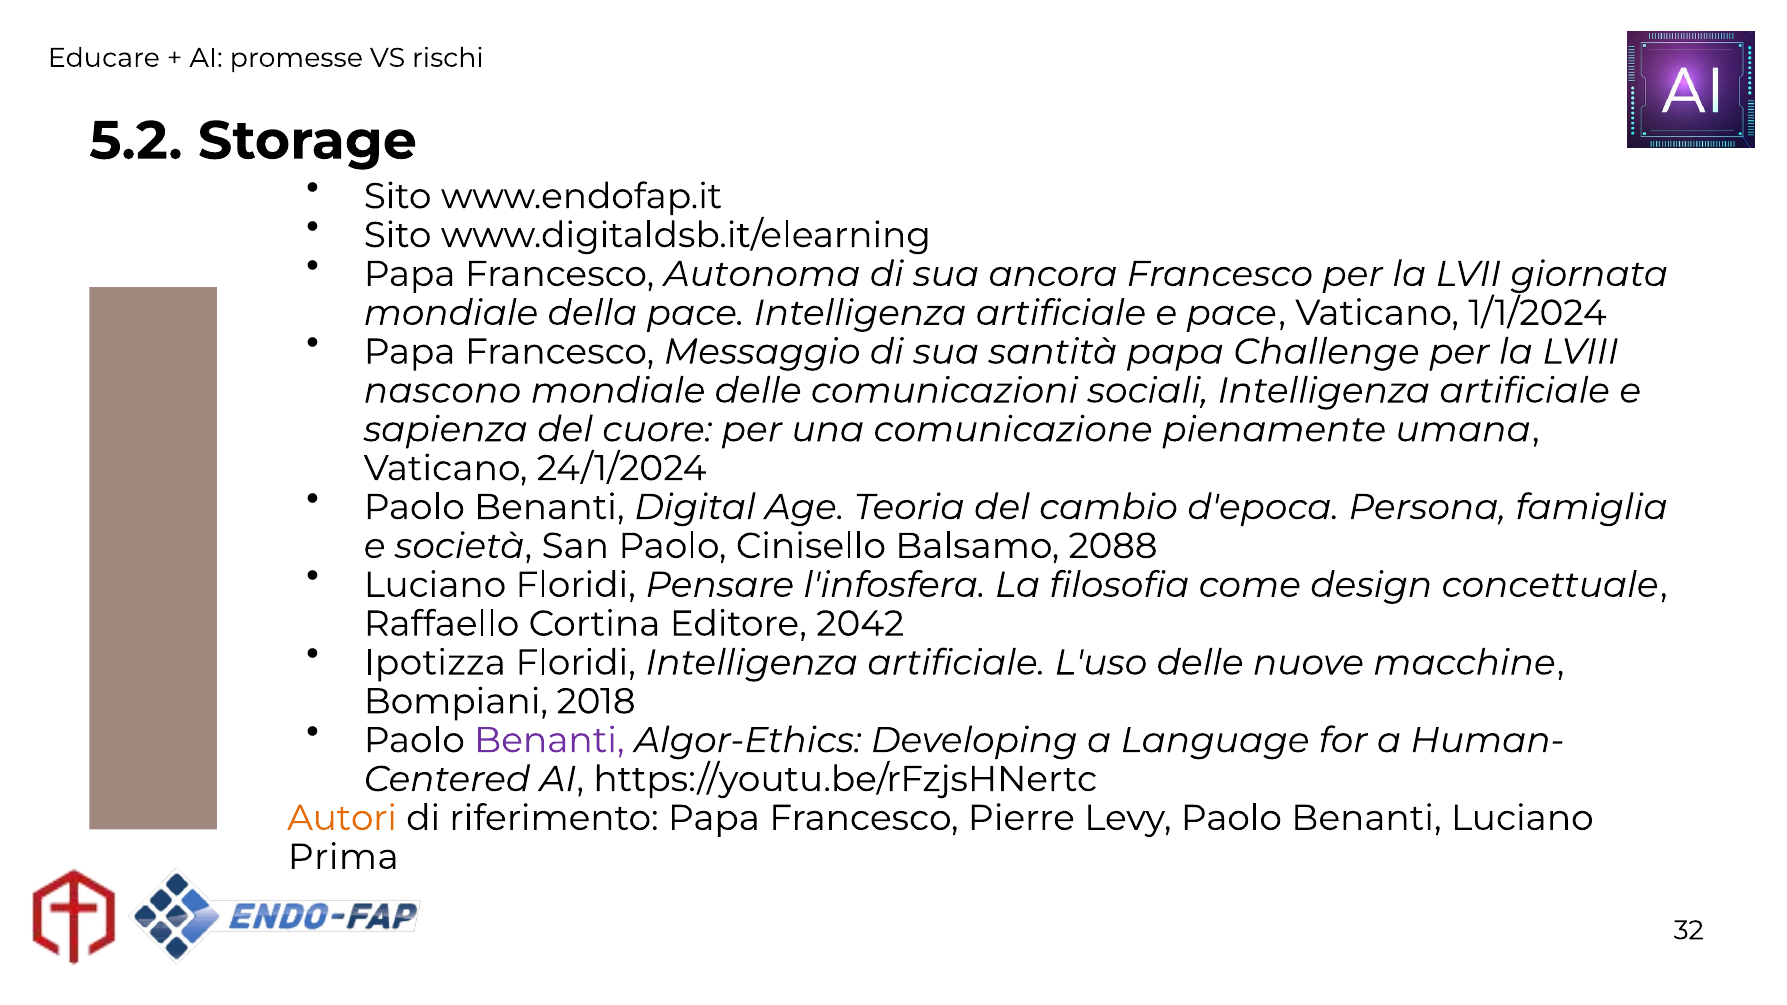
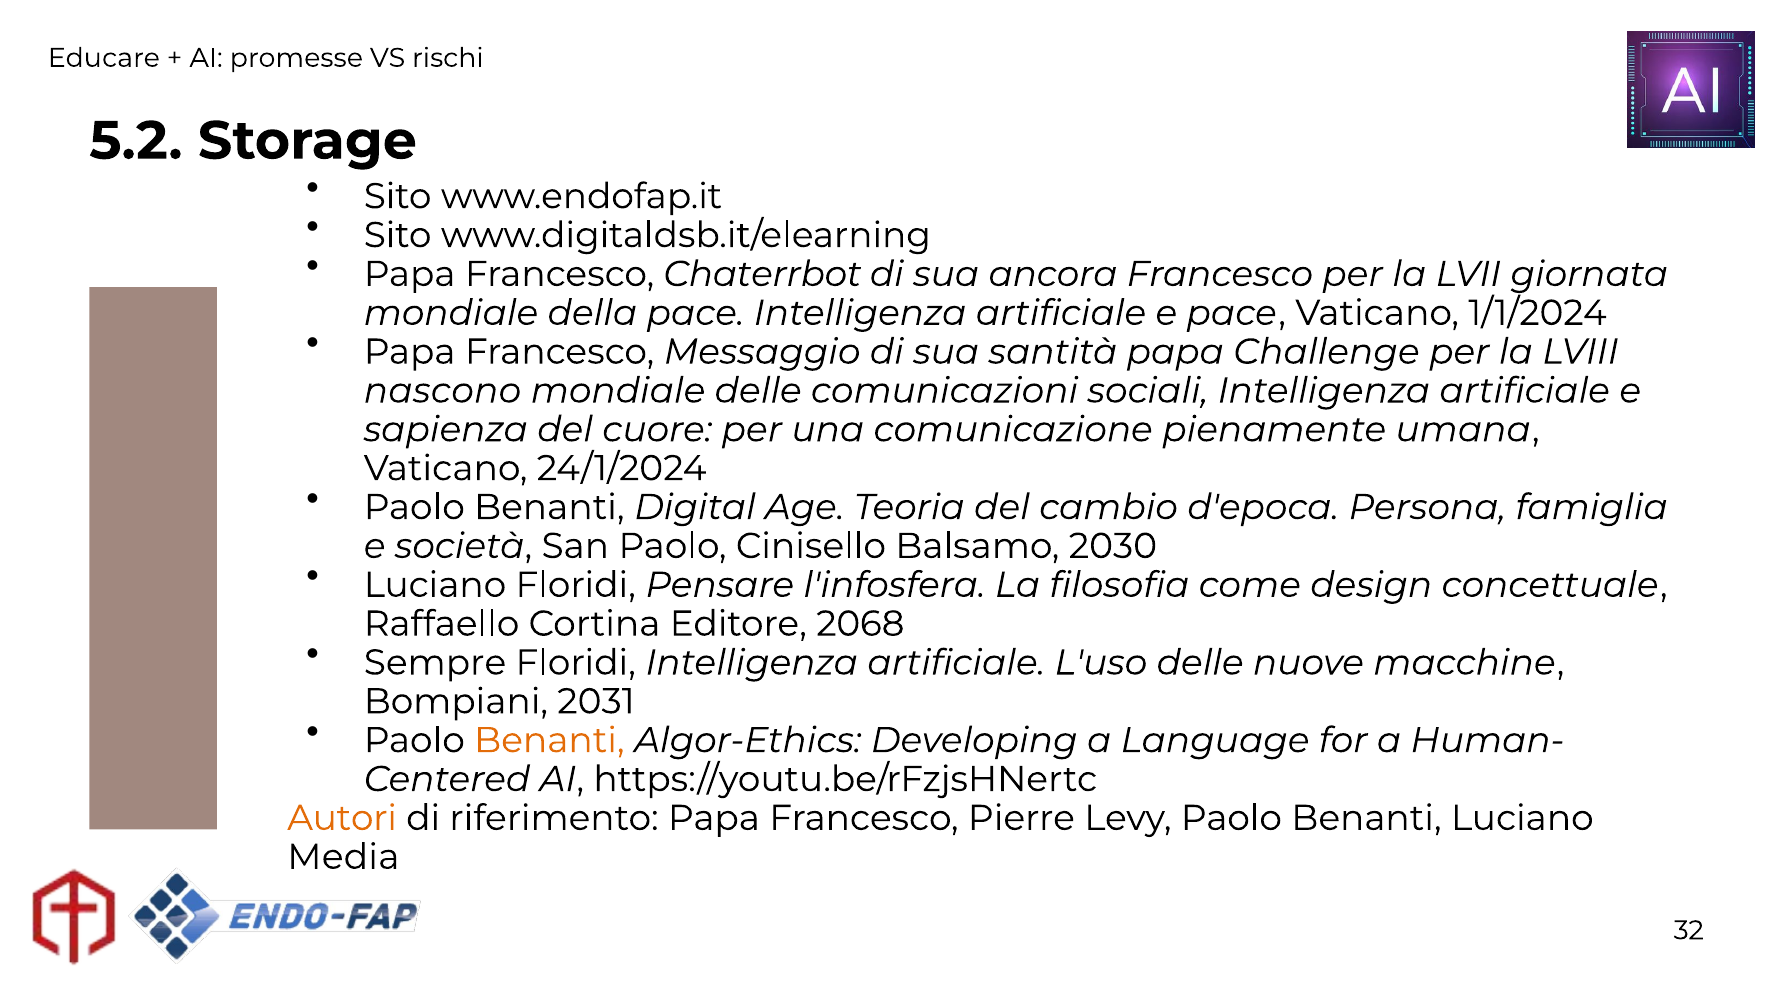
Autonoma: Autonoma -> Chaterrbot (762, 274)
2088: 2088 -> 2030 (1113, 546)
2042: 2042 -> 2068 (860, 624)
Ipotizza: Ipotizza -> Sempre (435, 663)
2018: 2018 -> 2031 (596, 702)
Benanti colour: purple -> orange (549, 741)
Prima: Prima -> Media (343, 857)
